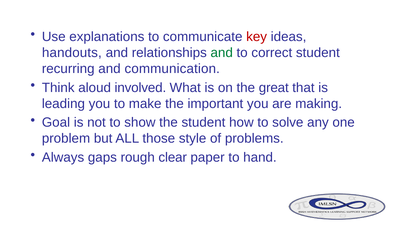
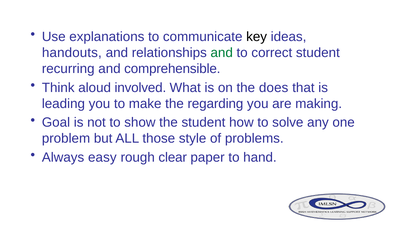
key colour: red -> black (257, 37)
communication: communication -> comprehensible (172, 69)
great: great -> does (274, 87)
important: important -> regarding (215, 103)
gaps: gaps -> easy (102, 157)
